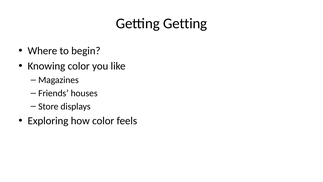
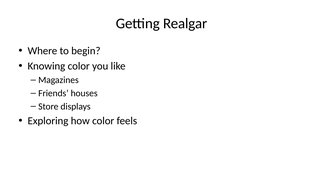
Getting Getting: Getting -> Realgar (185, 23)
